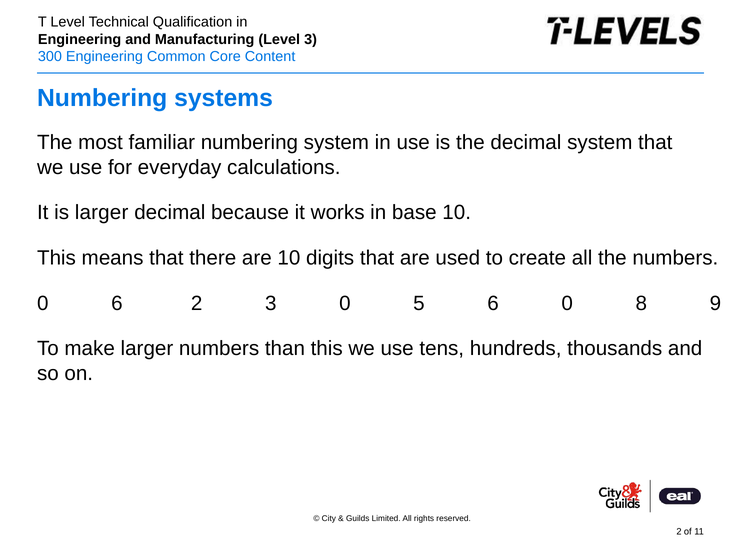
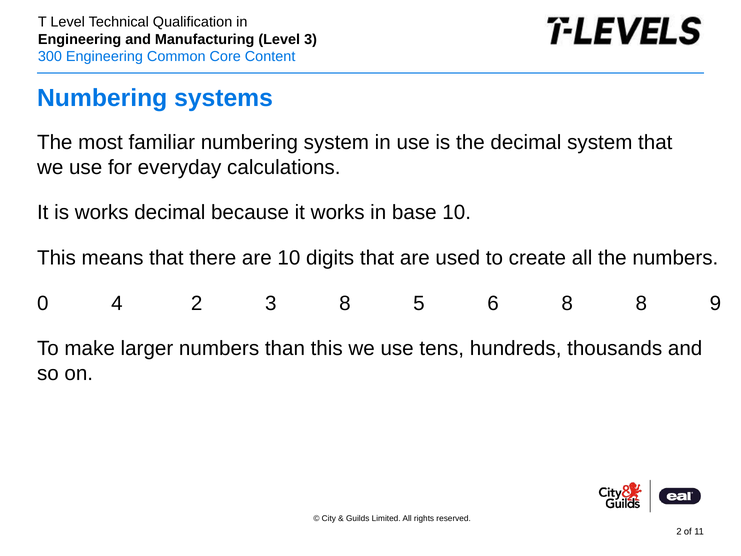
is larger: larger -> works (102, 213)
0 6: 6 -> 4 (117, 303)
3 0: 0 -> 8 (345, 303)
6 0: 0 -> 8 (567, 303)
